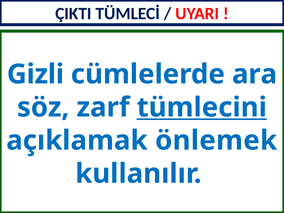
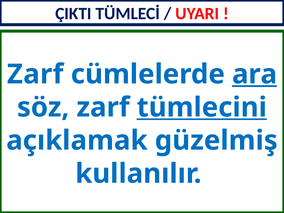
Gizli: Gizli -> Zarf (35, 74)
ara underline: none -> present (255, 74)
önlemek: önlemek -> güzelmiş (216, 141)
